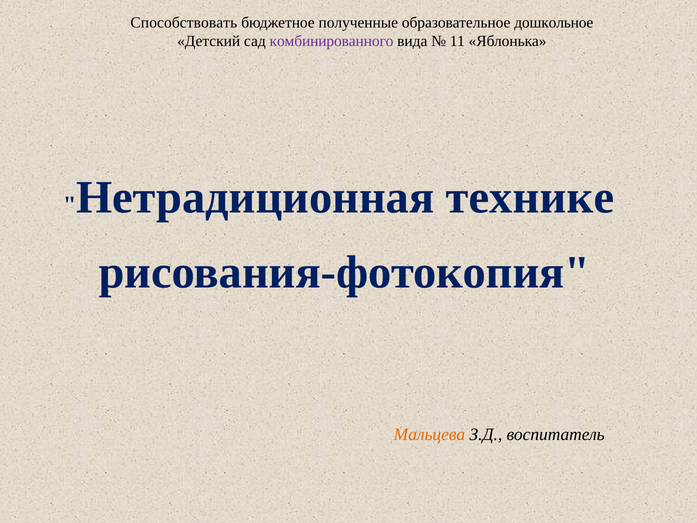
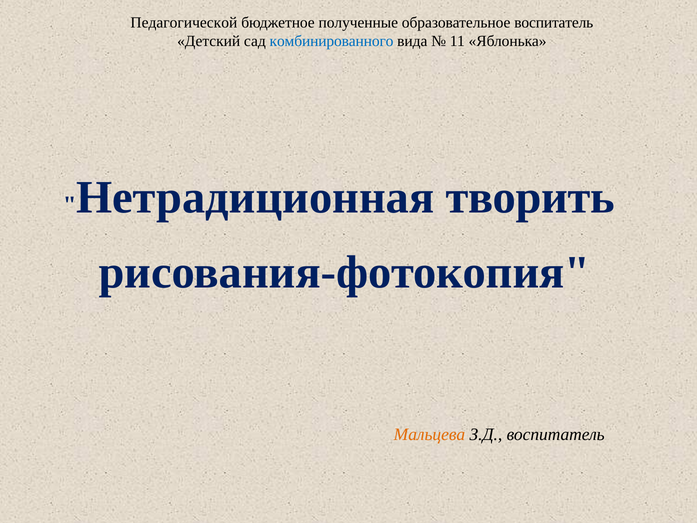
Способствовать: Способствовать -> Педагогической (184, 23)
образовательное дошкольное: дошкольное -> воспитатель (554, 23)
комбинированного colour: purple -> blue (332, 41)
технике: технике -> творить (530, 197)
